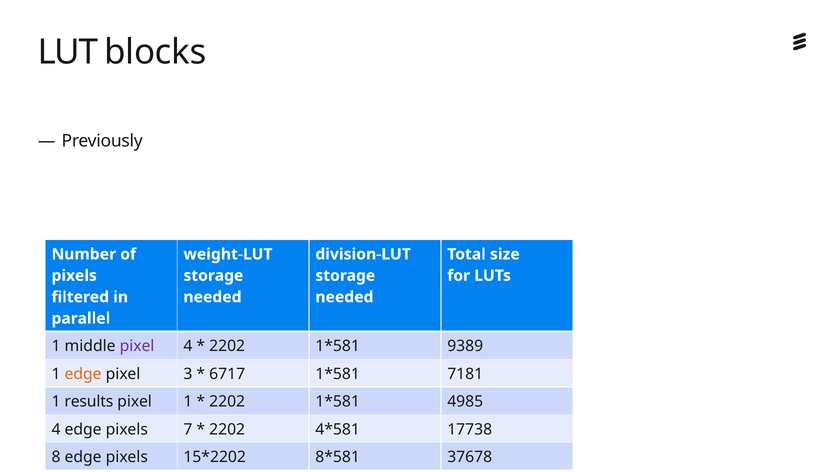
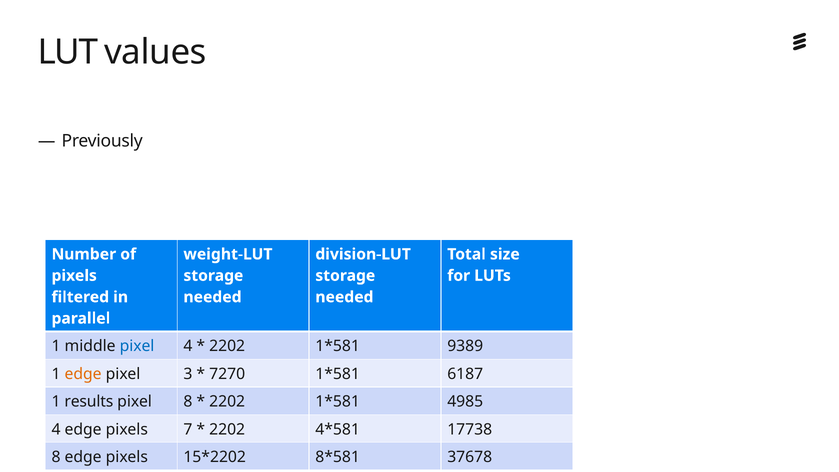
blocks: blocks -> values (155, 52)
pixel colour: purple -> blue (137, 346)
6717: 6717 -> 7270 (227, 374)
7181: 7181 -> 6187 (465, 374)
pixel 1: 1 -> 8 (188, 402)
